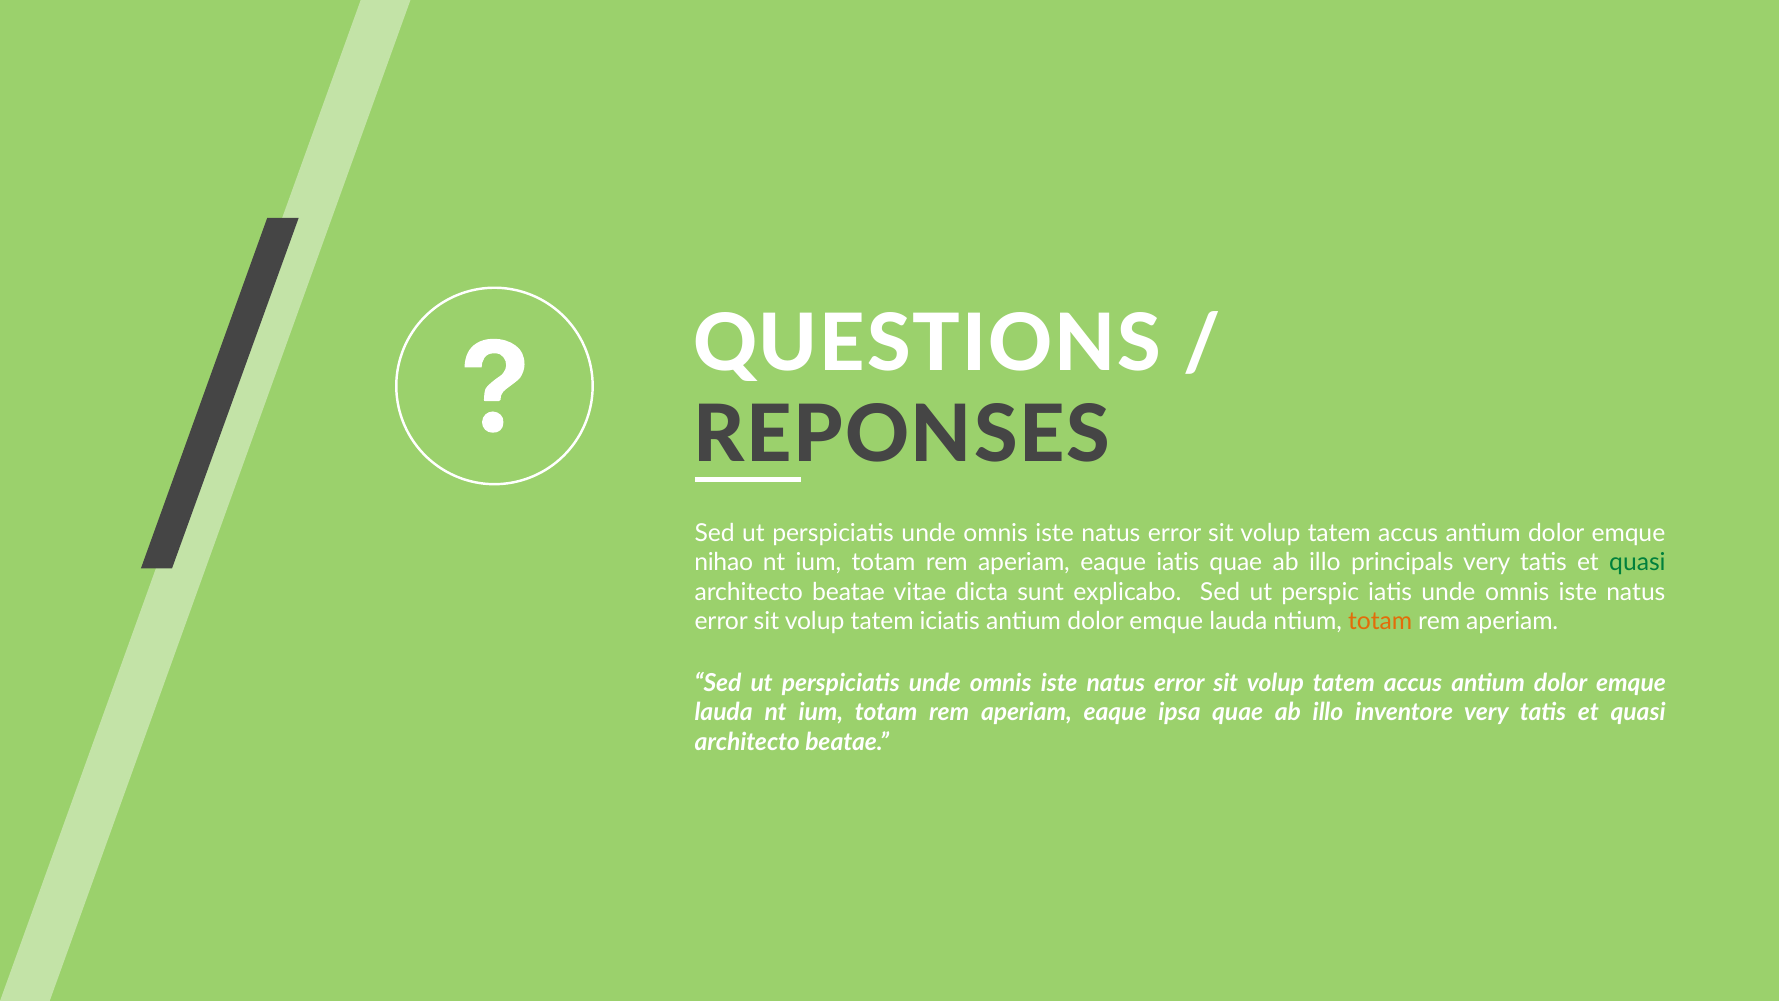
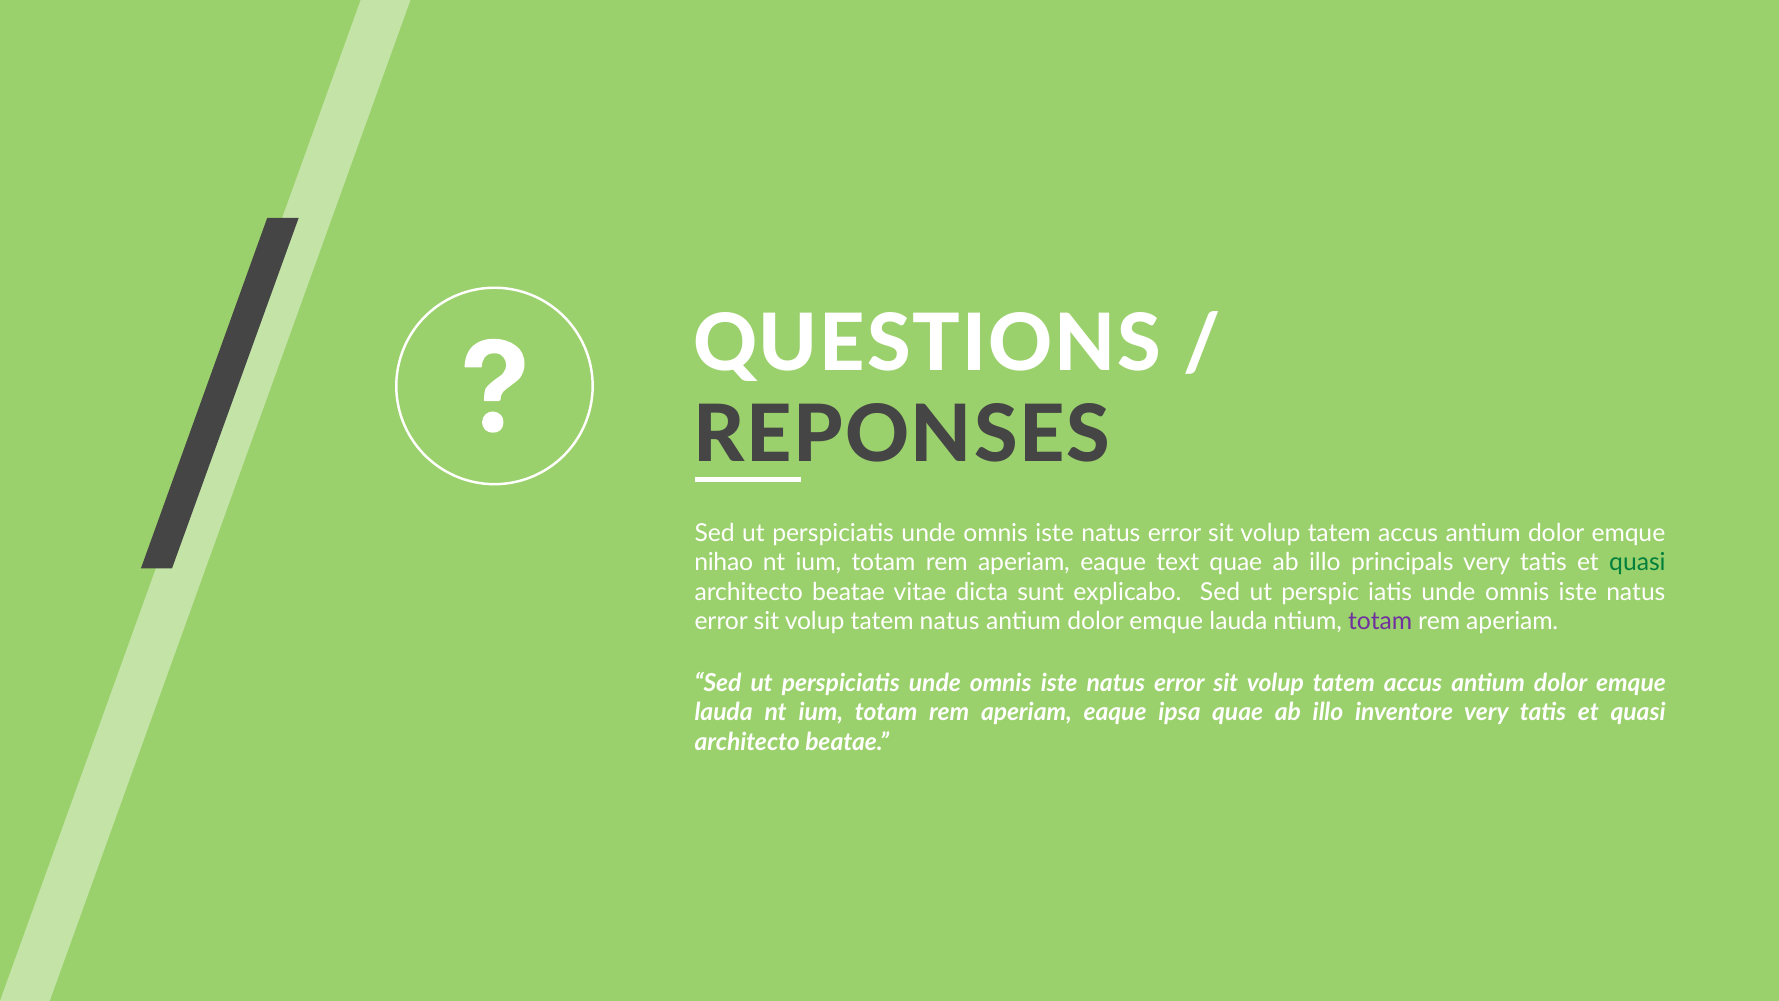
eaque iatis: iatis -> text (1178, 562)
tatem iciatis: iciatis -> natus (950, 621)
totam colour: orange -> purple (1380, 621)
